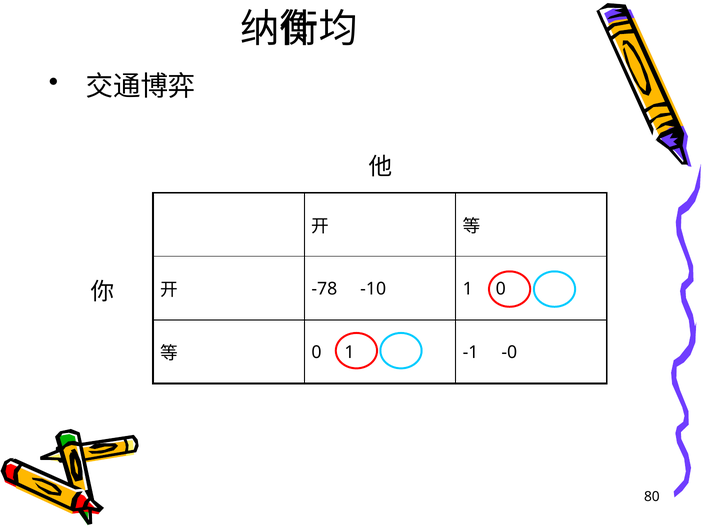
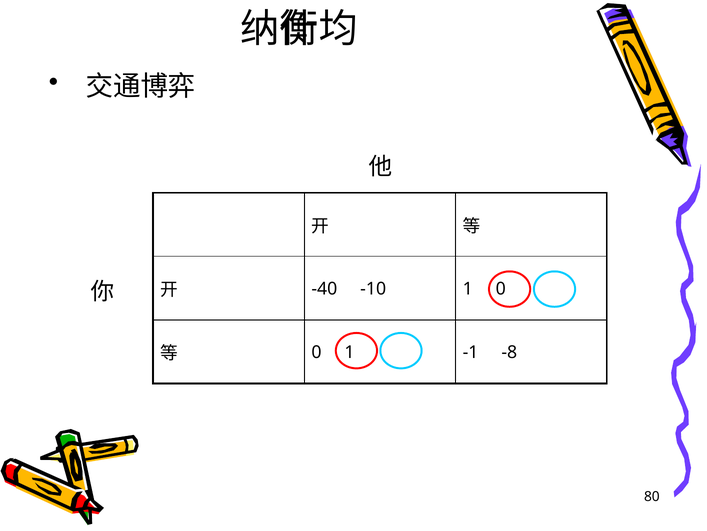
-78: -78 -> -40 (324, 289)
-0: -0 -> -8 (509, 352)
